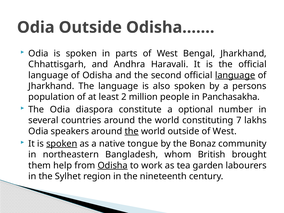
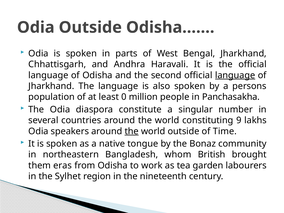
2: 2 -> 0 (124, 97)
optional: optional -> singular (196, 109)
7: 7 -> 9 (239, 120)
outside of West: West -> Time (225, 131)
spoken underline: present -> none (62, 144)
help: help -> eras (63, 165)
Odisha underline: present -> none (113, 165)
